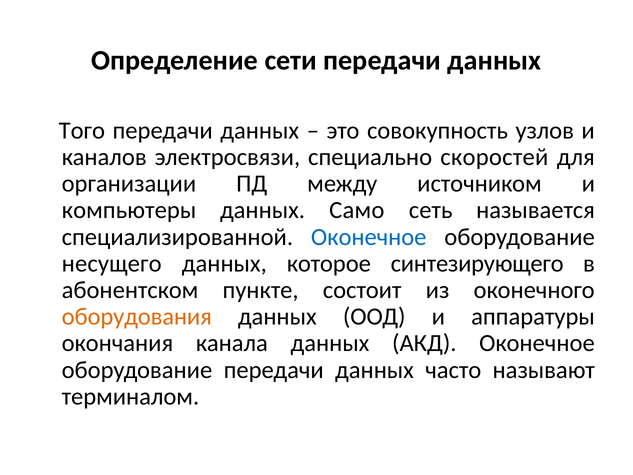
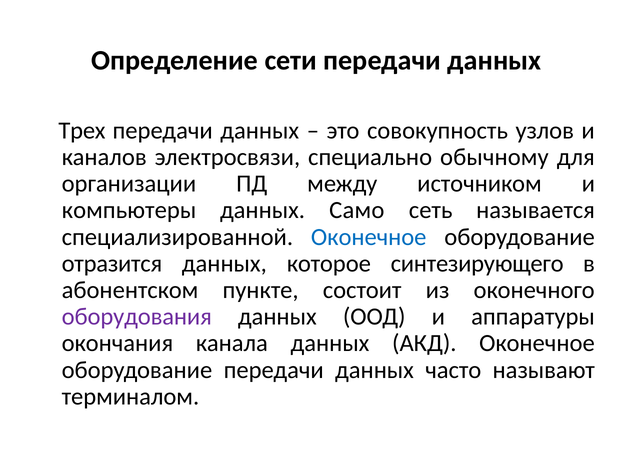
Того: Того -> Трех (82, 130)
скоростей: скоростей -> обычному (494, 157)
несущего: несущего -> отразится (112, 263)
оборудования colour: orange -> purple (137, 317)
